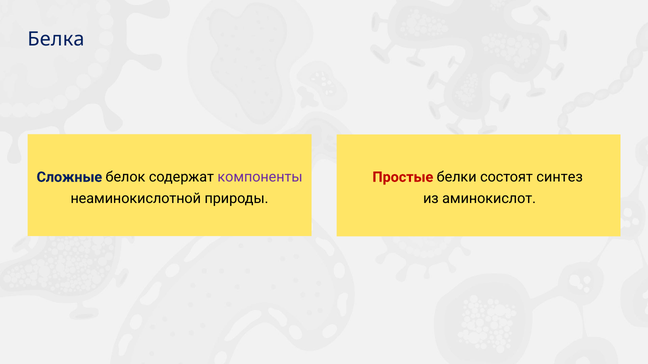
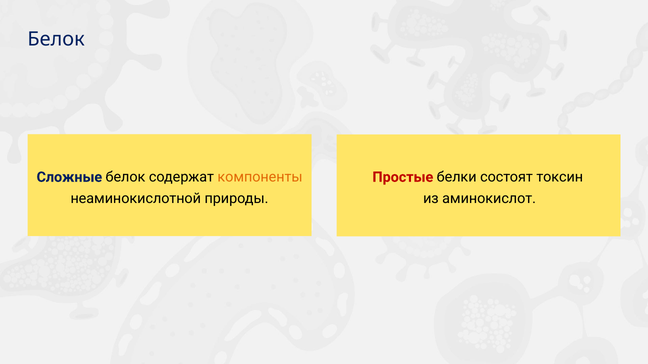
Белка: Белка -> Белок (56, 39)
компоненты colour: purple -> orange (260, 177)
синтез: синтез -> токсин (560, 177)
